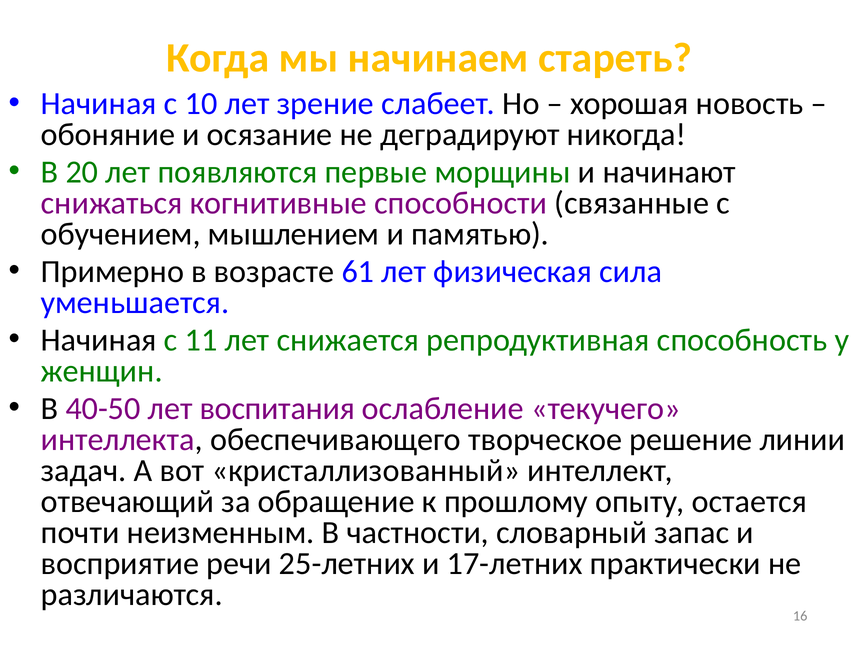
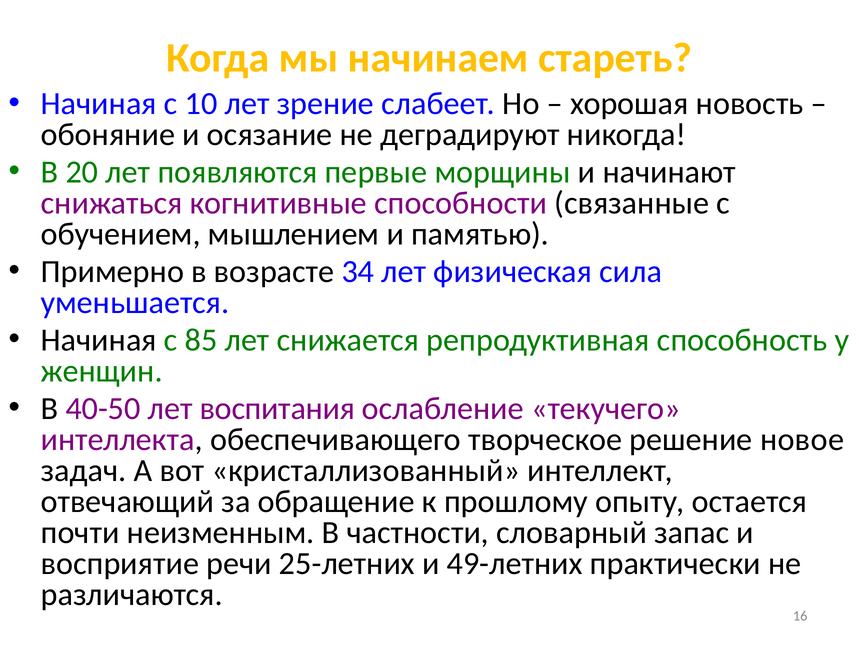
61: 61 -> 34 (358, 271)
11: 11 -> 85 (201, 340)
линии: линии -> новое (802, 439)
17-летних: 17-летних -> 49-летних (515, 563)
